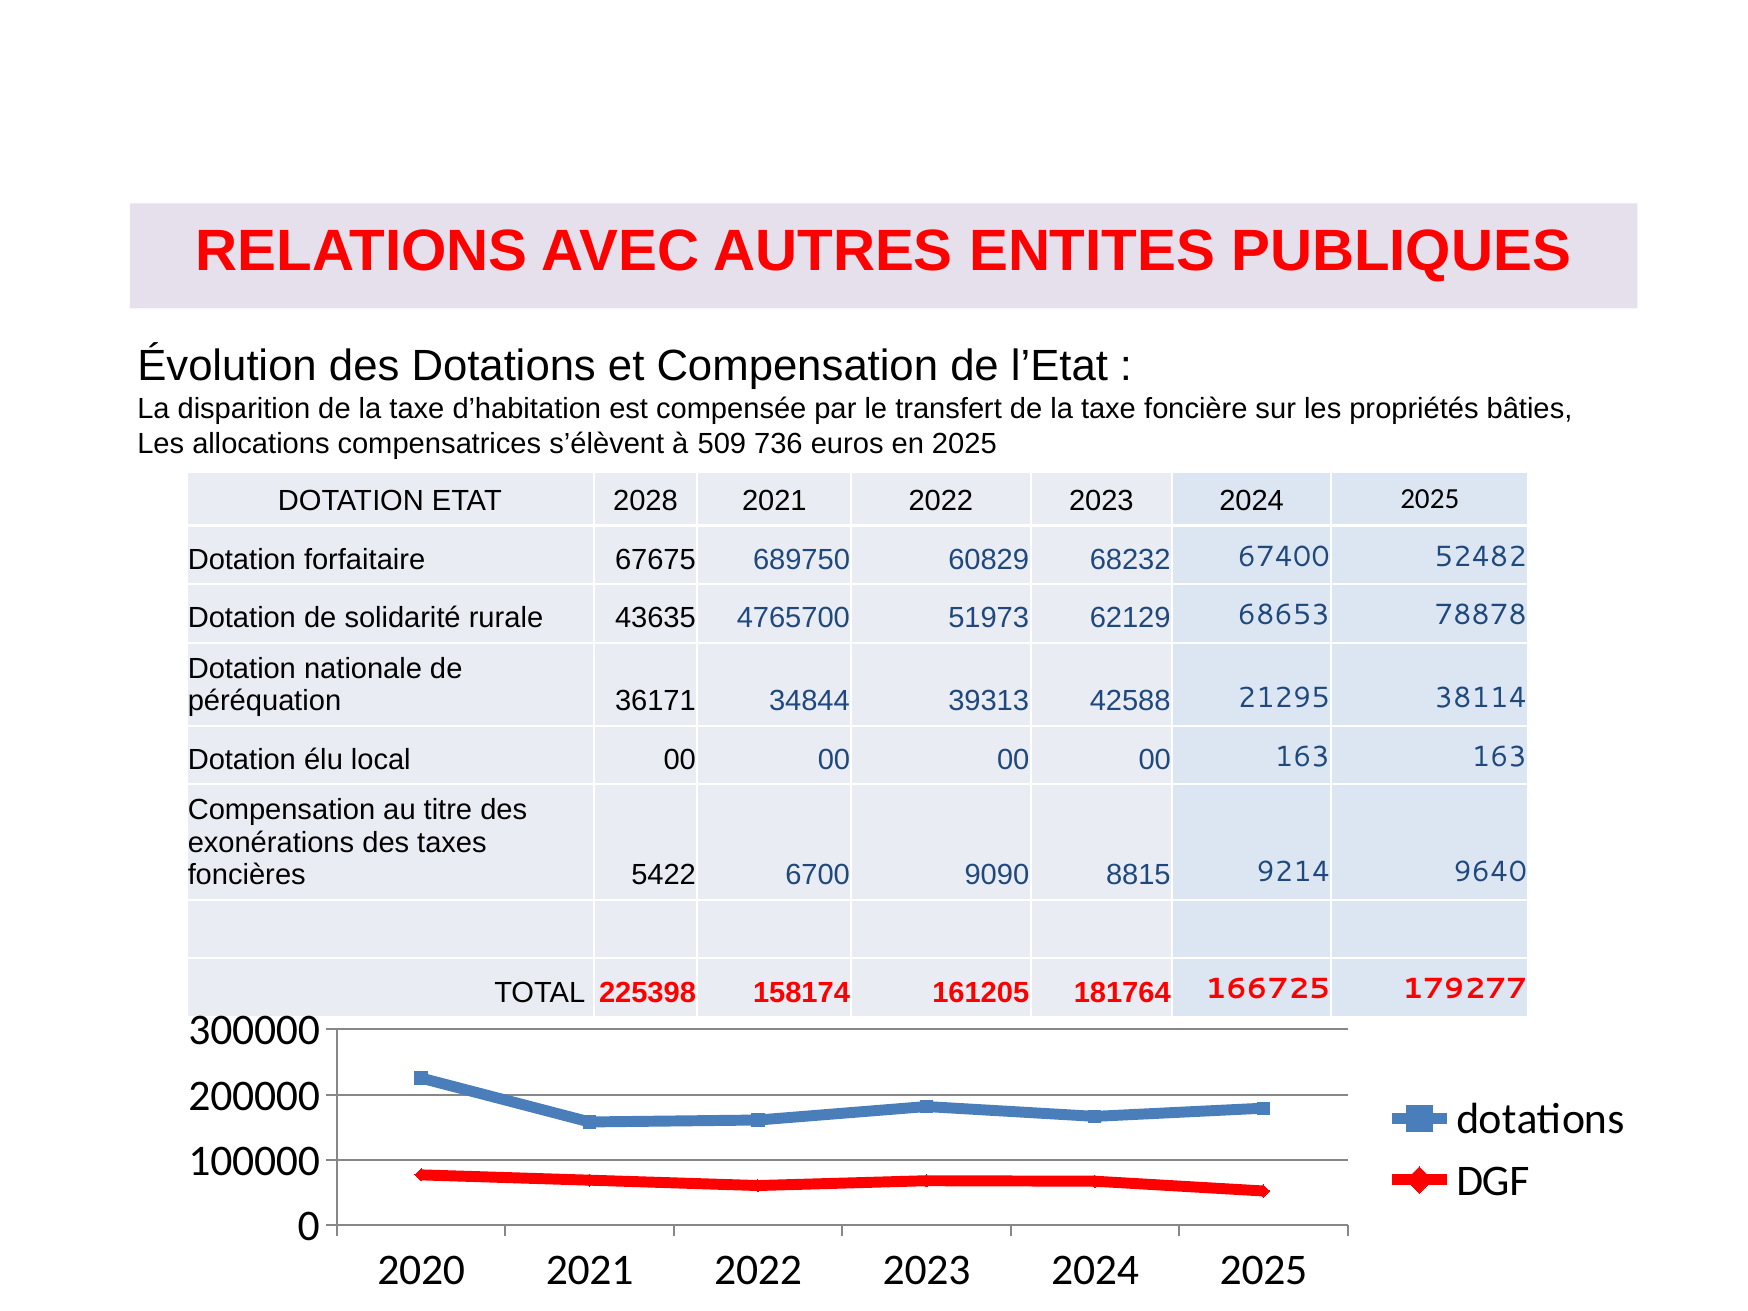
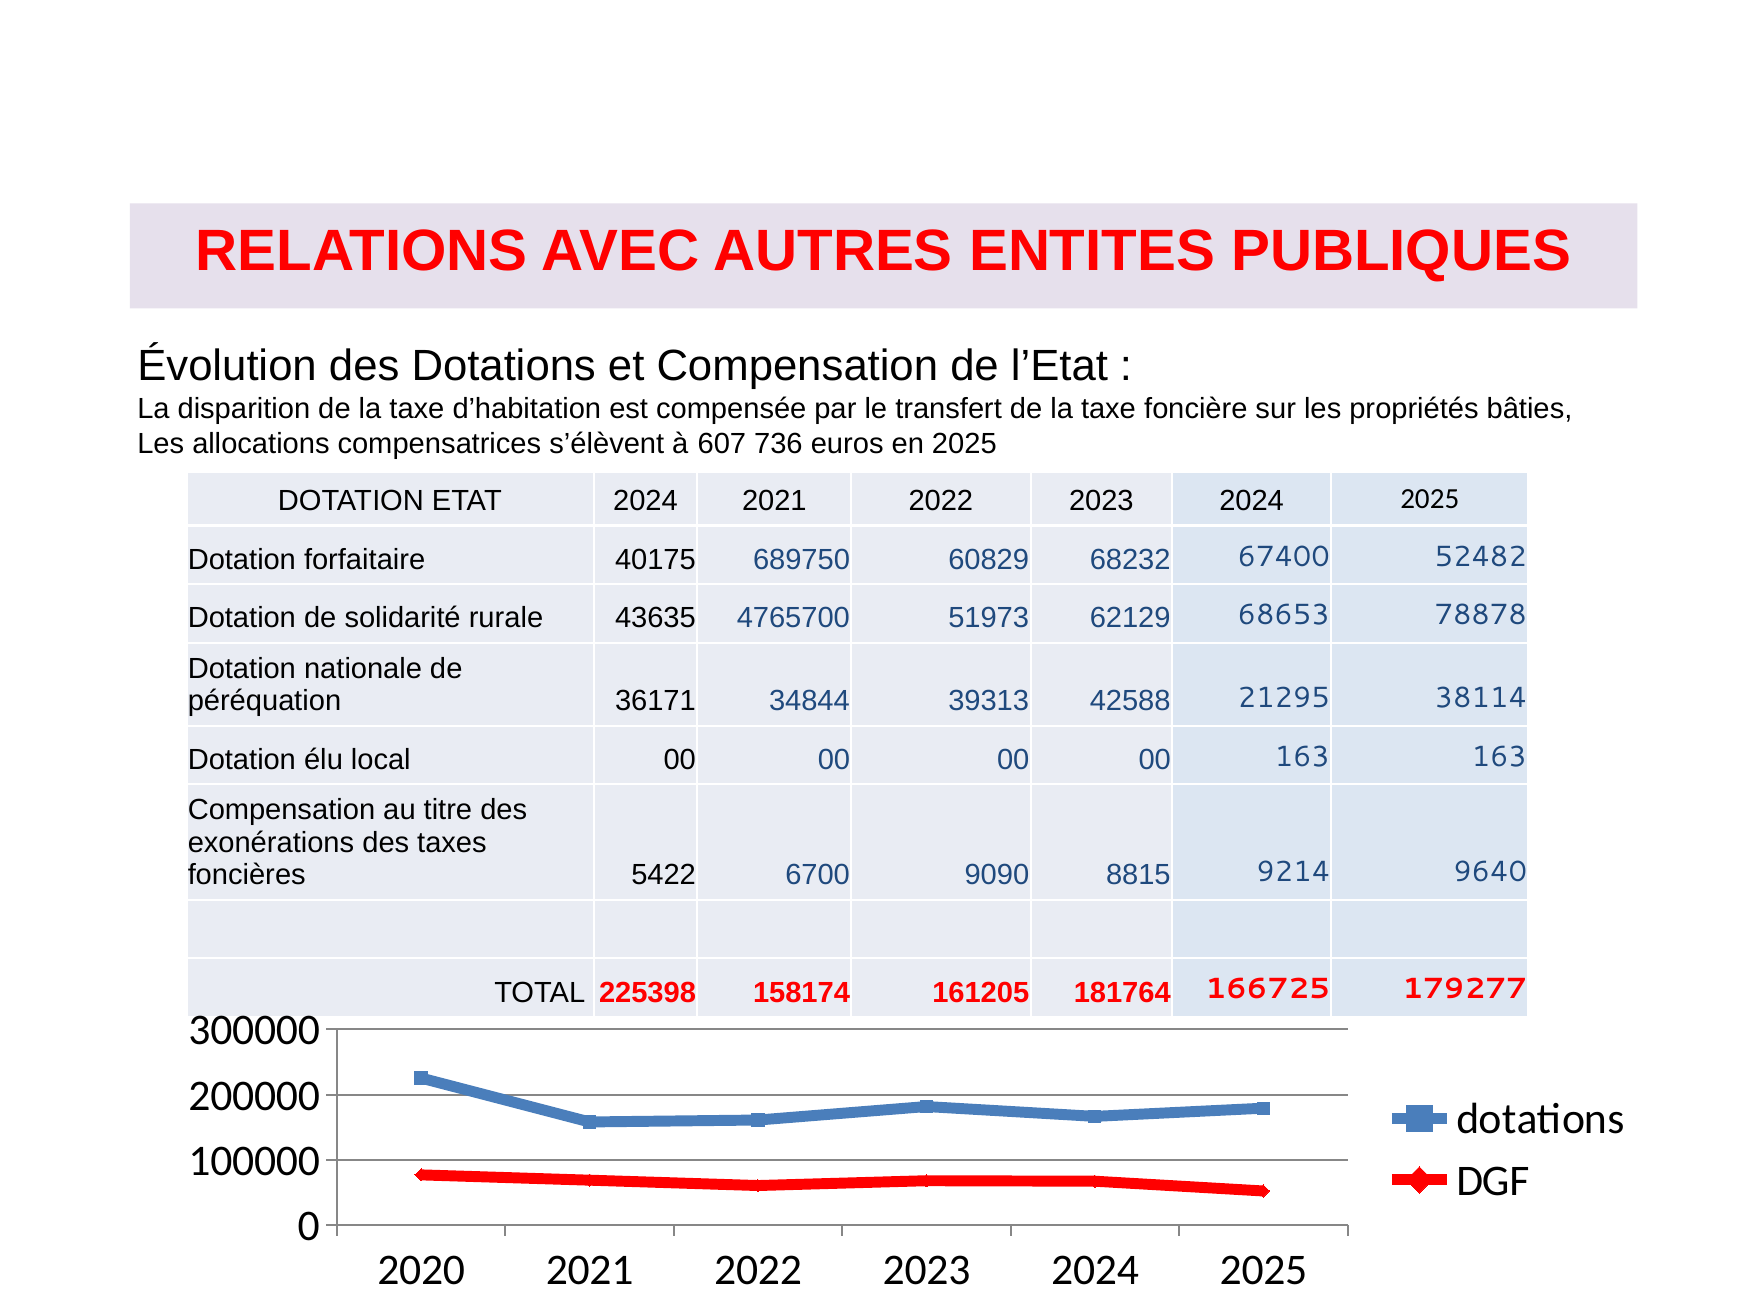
509: 509 -> 607 (722, 444)
ETAT 2028: 2028 -> 2024 (645, 501)
67675: 67675 -> 40175 (655, 560)
